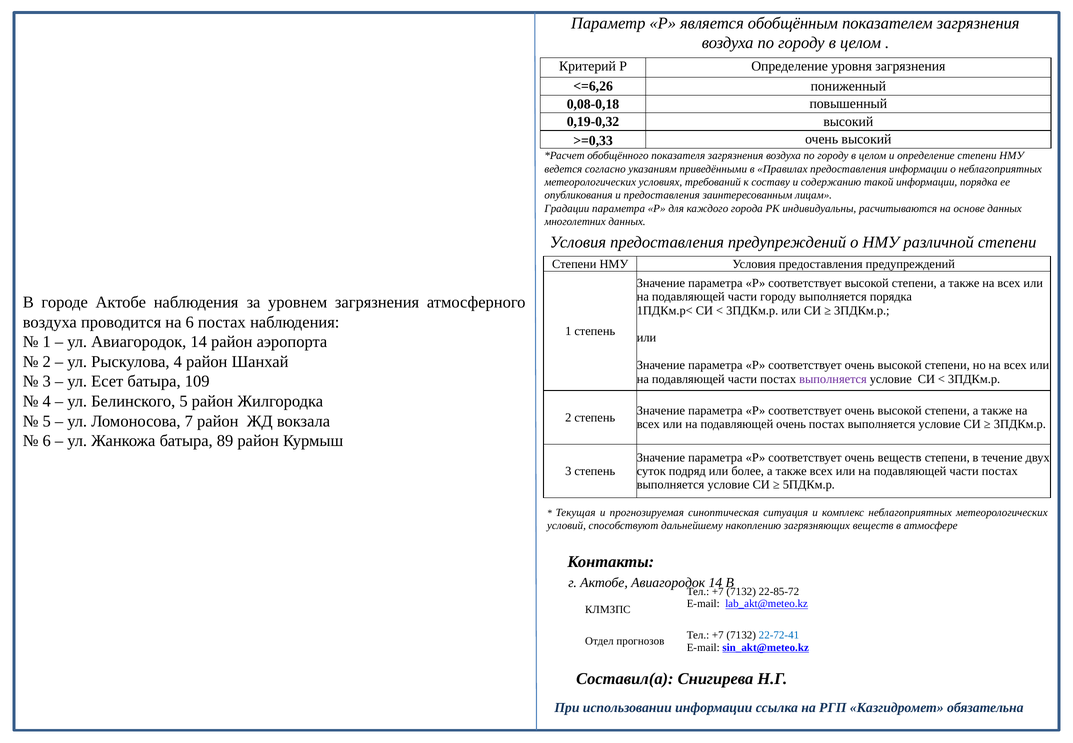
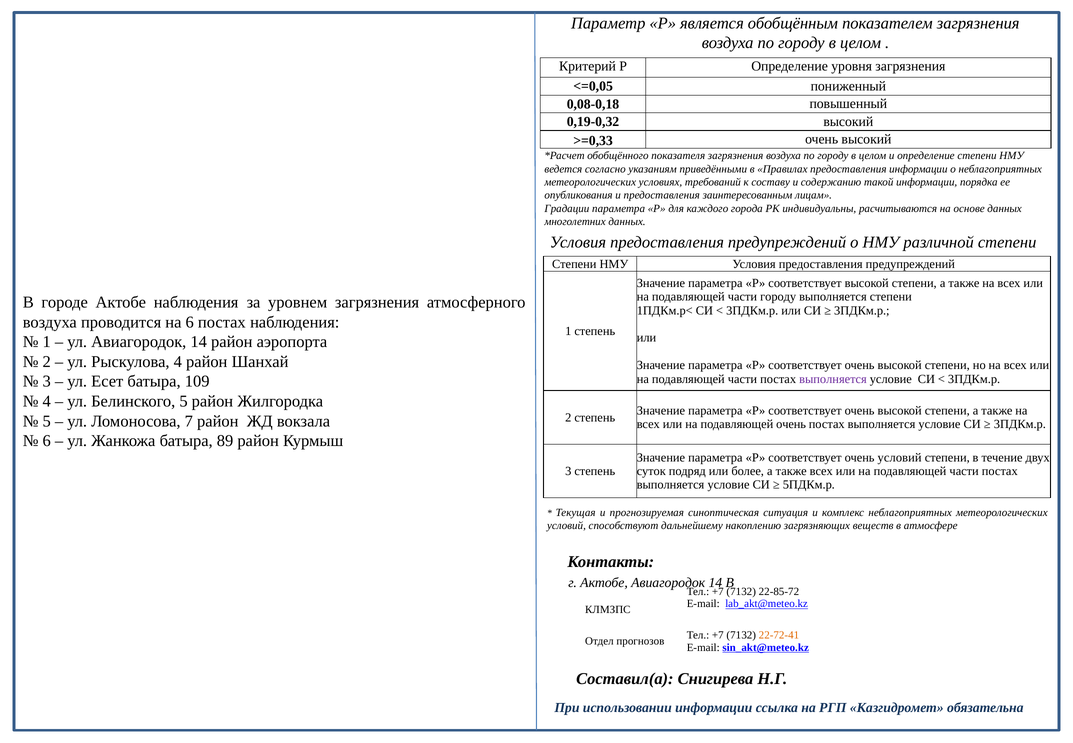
<=6,26: <=6,26 -> <=0,05 (593, 86)
выполняется порядка: порядка -> степени (891, 297)
очень веществ: веществ -> условий (900, 457)
22-72-41 colour: blue -> orange (779, 635)
